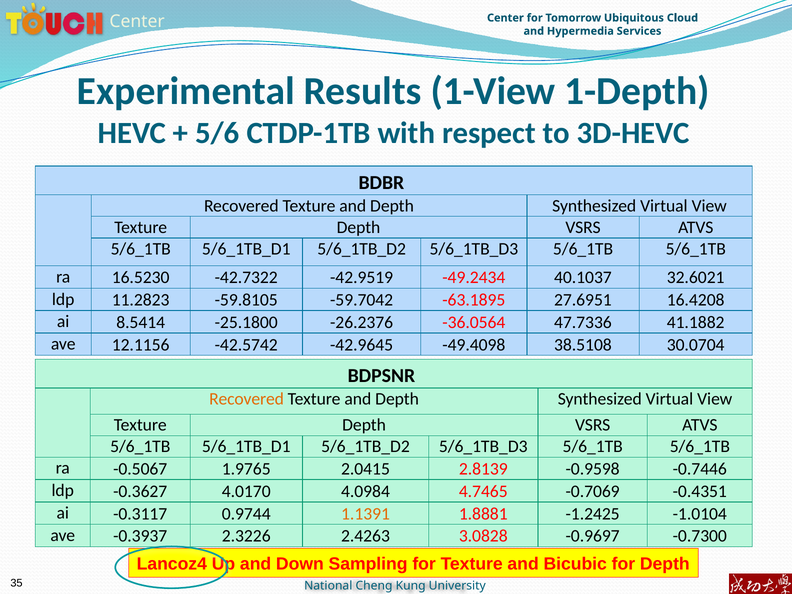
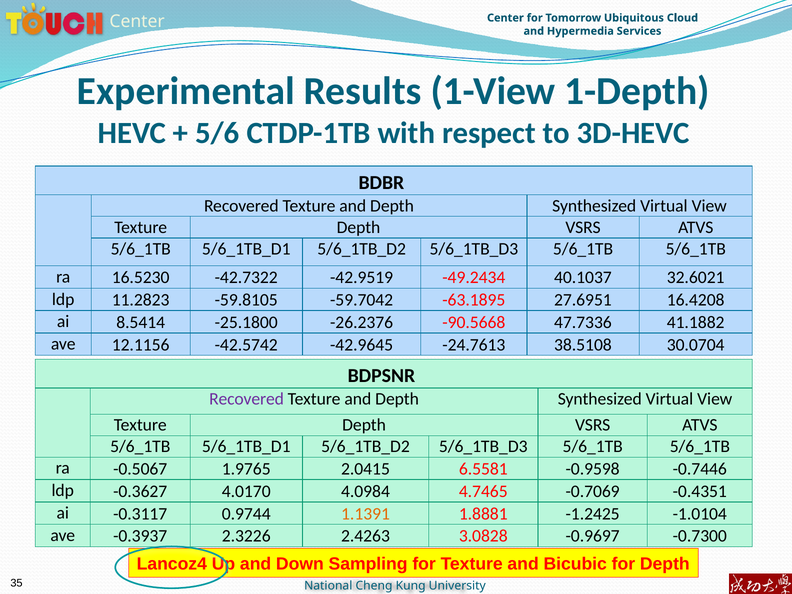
-36.0564: -36.0564 -> -90.5668 (474, 322)
-49.4098: -49.4098 -> -24.7613 (474, 345)
Recovered colour: orange -> purple (247, 399)
2.8139: 2.8139 -> 6.5581 (483, 469)
